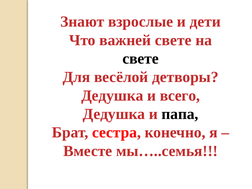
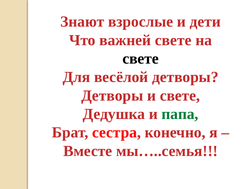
Дедушка: Дедушка -> Детворы (112, 96)
и всего: всего -> свете (180, 96)
папа colour: black -> green (180, 114)
